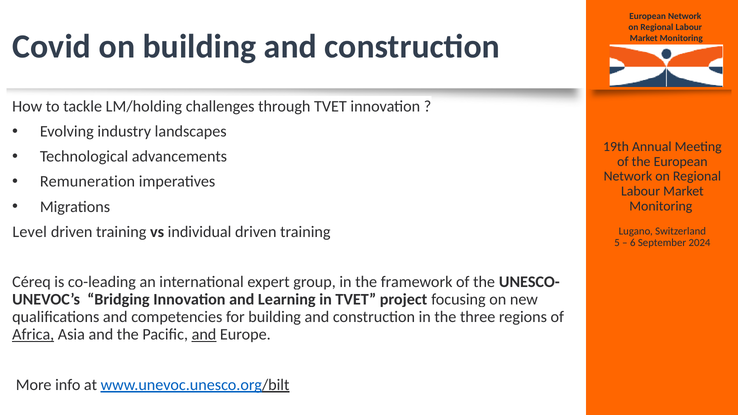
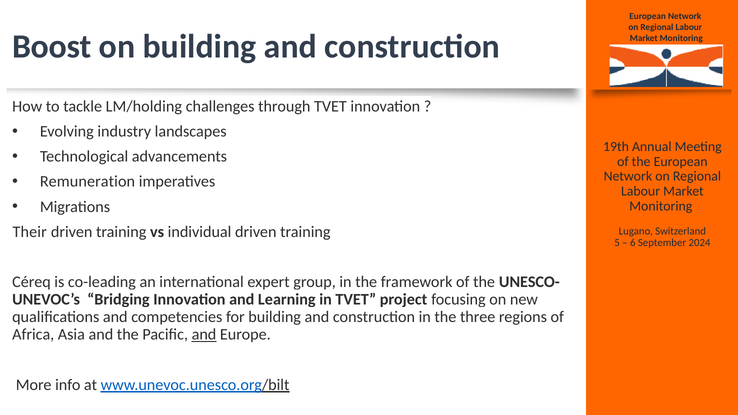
Covid: Covid -> Boost (52, 47)
Level: Level -> Their (30, 232)
Africa underline: present -> none (33, 335)
